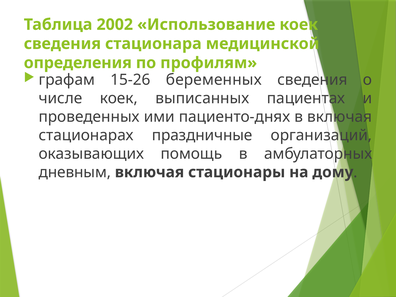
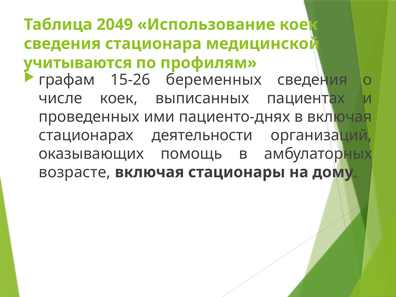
2002: 2002 -> 2049 (115, 25)
определения: определения -> учитываются (78, 63)
праздничные: праздничные -> деятельности (202, 135)
дневным: дневным -> возрасте (75, 172)
